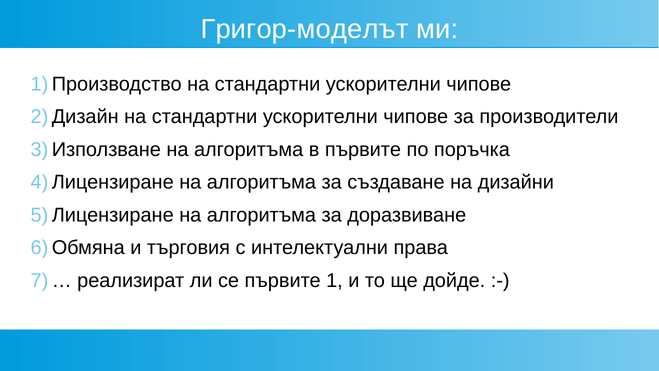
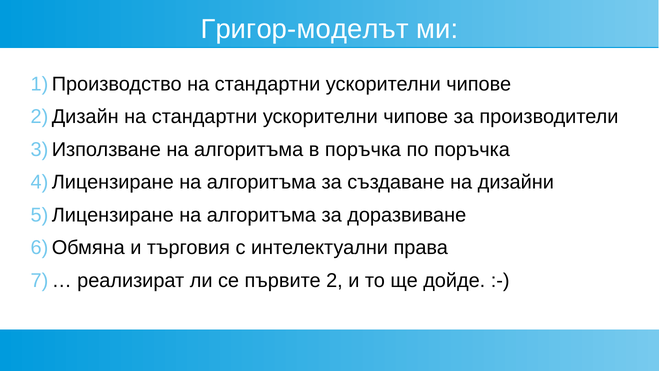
в първите: първите -> поръчка (363, 149)
1: 1 -> 2 (334, 280)
